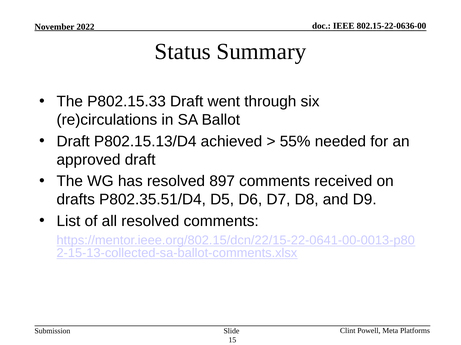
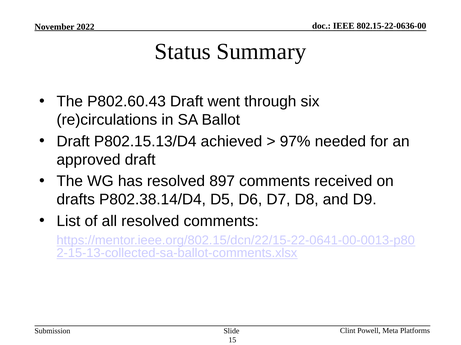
P802.15.33: P802.15.33 -> P802.60.43 (127, 102)
55%: 55% -> 97% (295, 142)
P802.35.51/D4: P802.35.51/D4 -> P802.38.14/D4 (153, 200)
